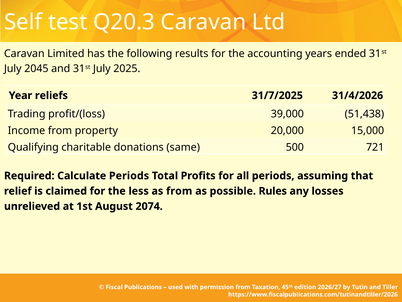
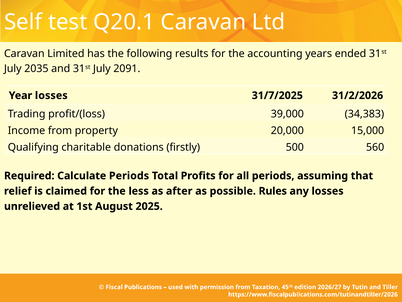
Q20.3: Q20.3 -> Q20.1 (124, 22)
2045: 2045 -> 2035 (36, 69)
2025: 2025 -> 2091 (127, 69)
Year reliefs: reliefs -> losses (51, 95)
31/4/2026: 31/4/2026 -> 31/2/2026 (358, 95)
51,438: 51,438 -> 34,383 (364, 114)
same: same -> firstly (183, 147)
721: 721 -> 560 (375, 147)
as from: from -> after (179, 191)
2074: 2074 -> 2025 (149, 206)
